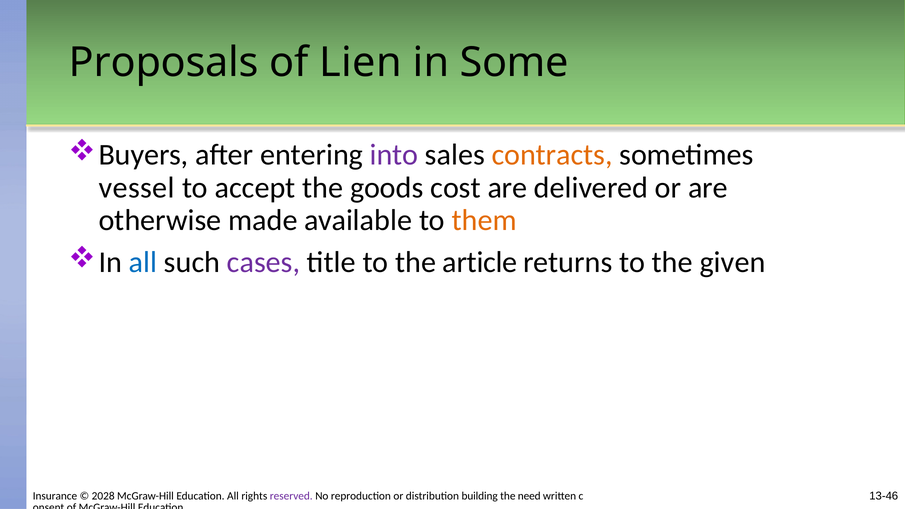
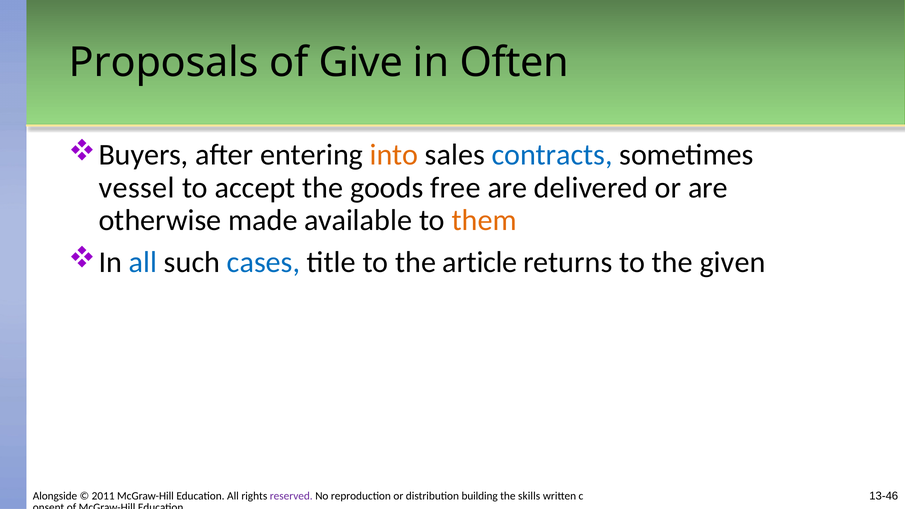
Lien: Lien -> Give (361, 62)
Some: Some -> Often (514, 62)
into colour: purple -> orange (394, 155)
contracts colour: orange -> blue (552, 155)
cost: cost -> free (455, 188)
cases colour: purple -> blue (264, 262)
Insurance: Insurance -> Alongside (55, 496)
2028: 2028 -> 2011 (103, 496)
need: need -> skills (529, 496)
